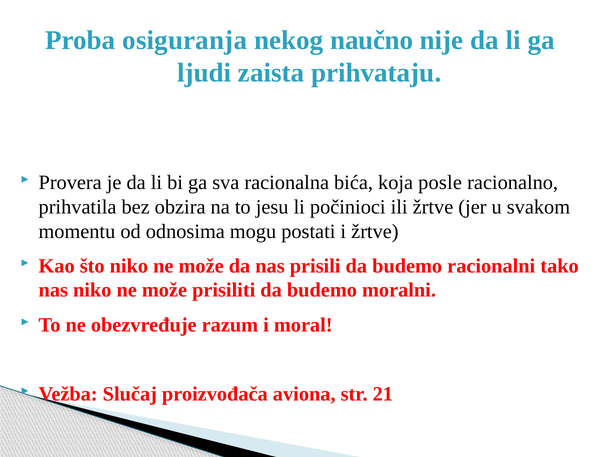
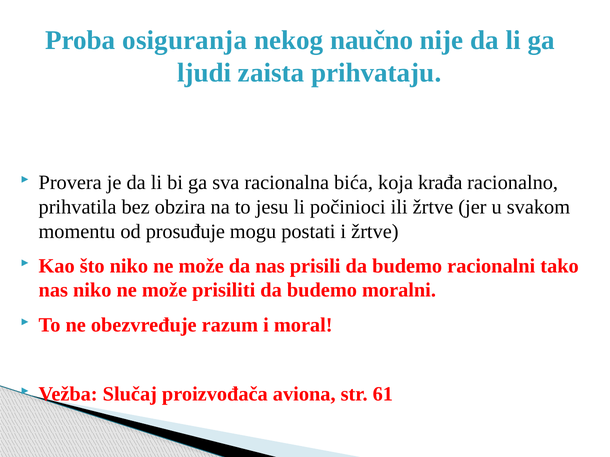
posle: posle -> krađa (440, 183)
odnosima: odnosima -> prosuđuje (185, 232)
21: 21 -> 61 (383, 394)
